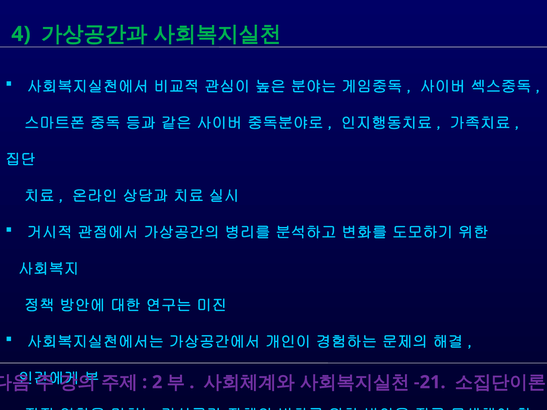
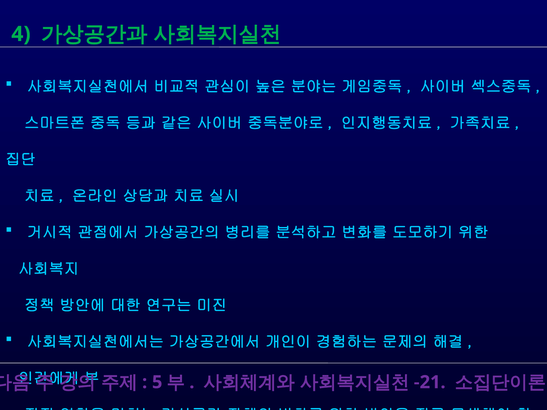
2: 2 -> 5 (157, 382)
